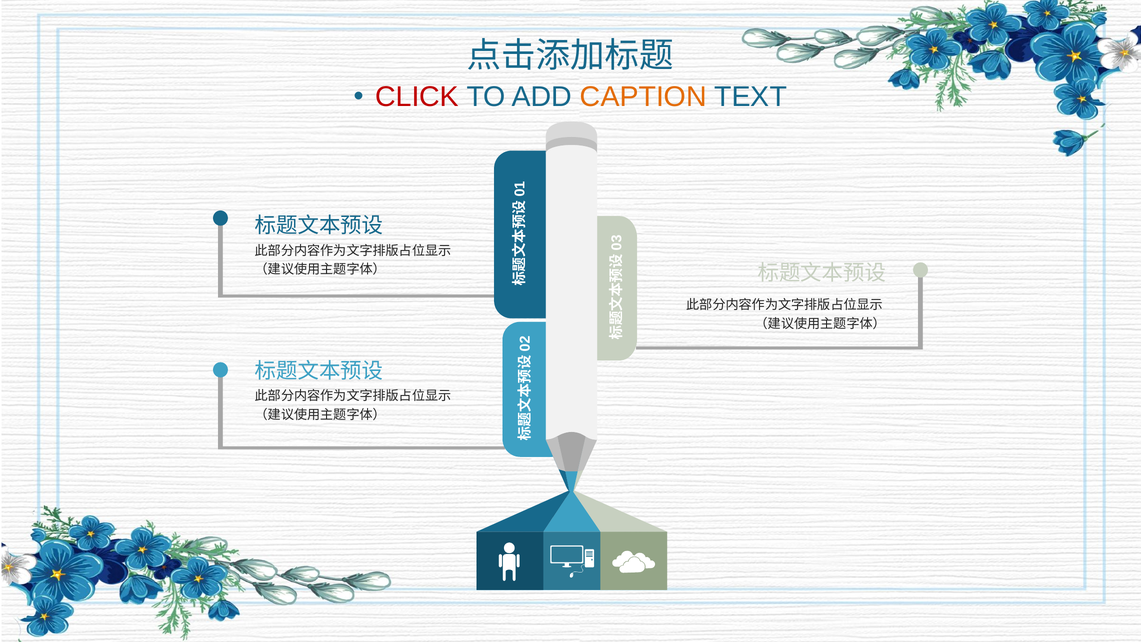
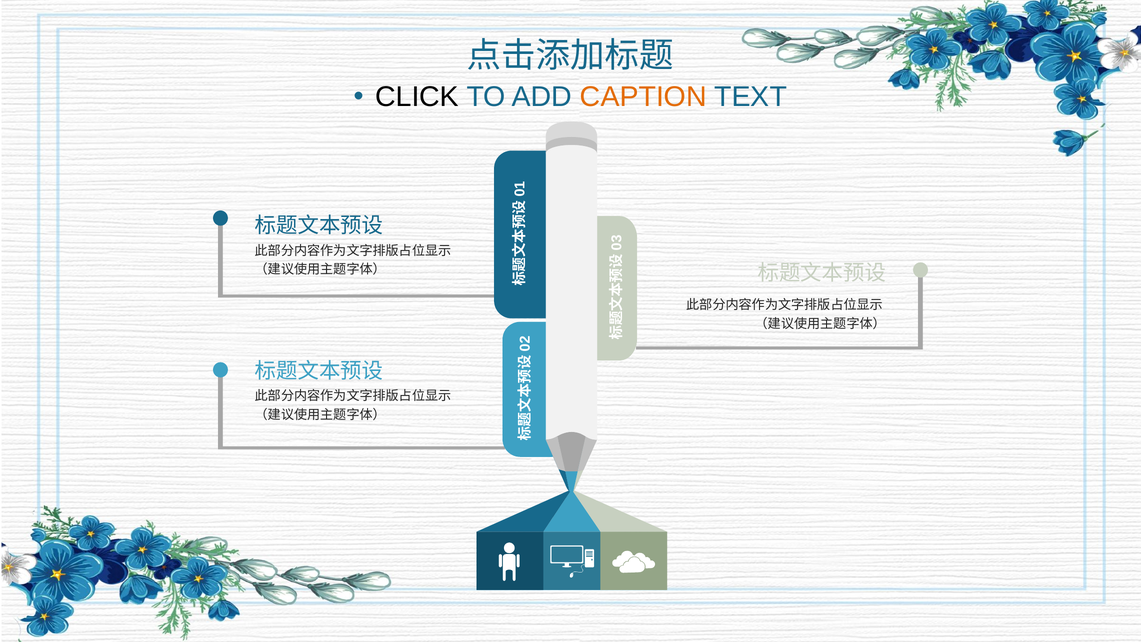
CLICK colour: red -> black (417, 97)
